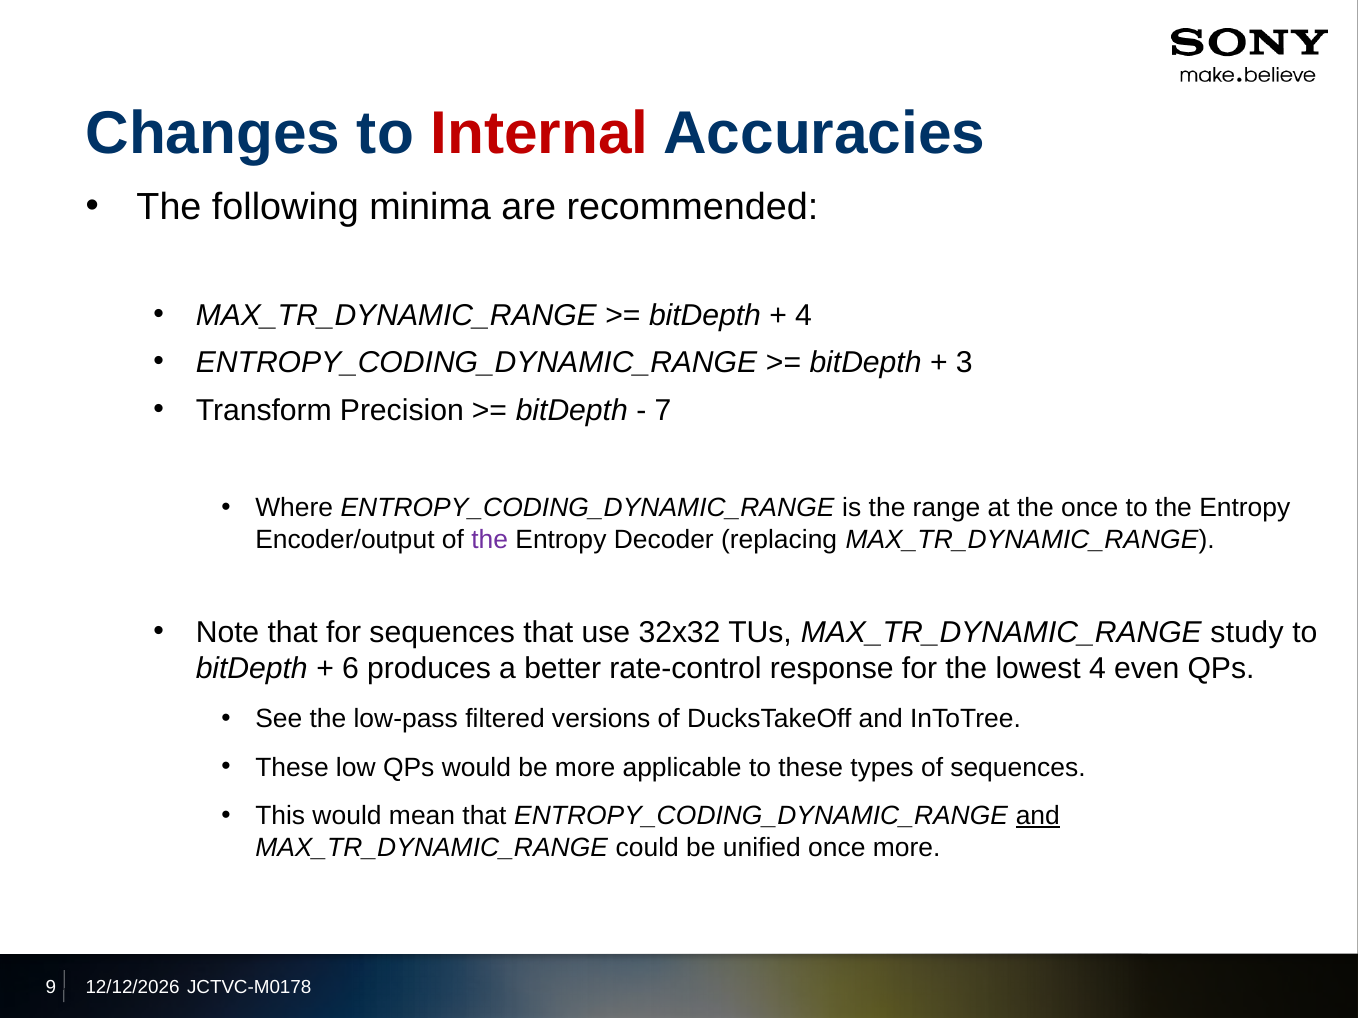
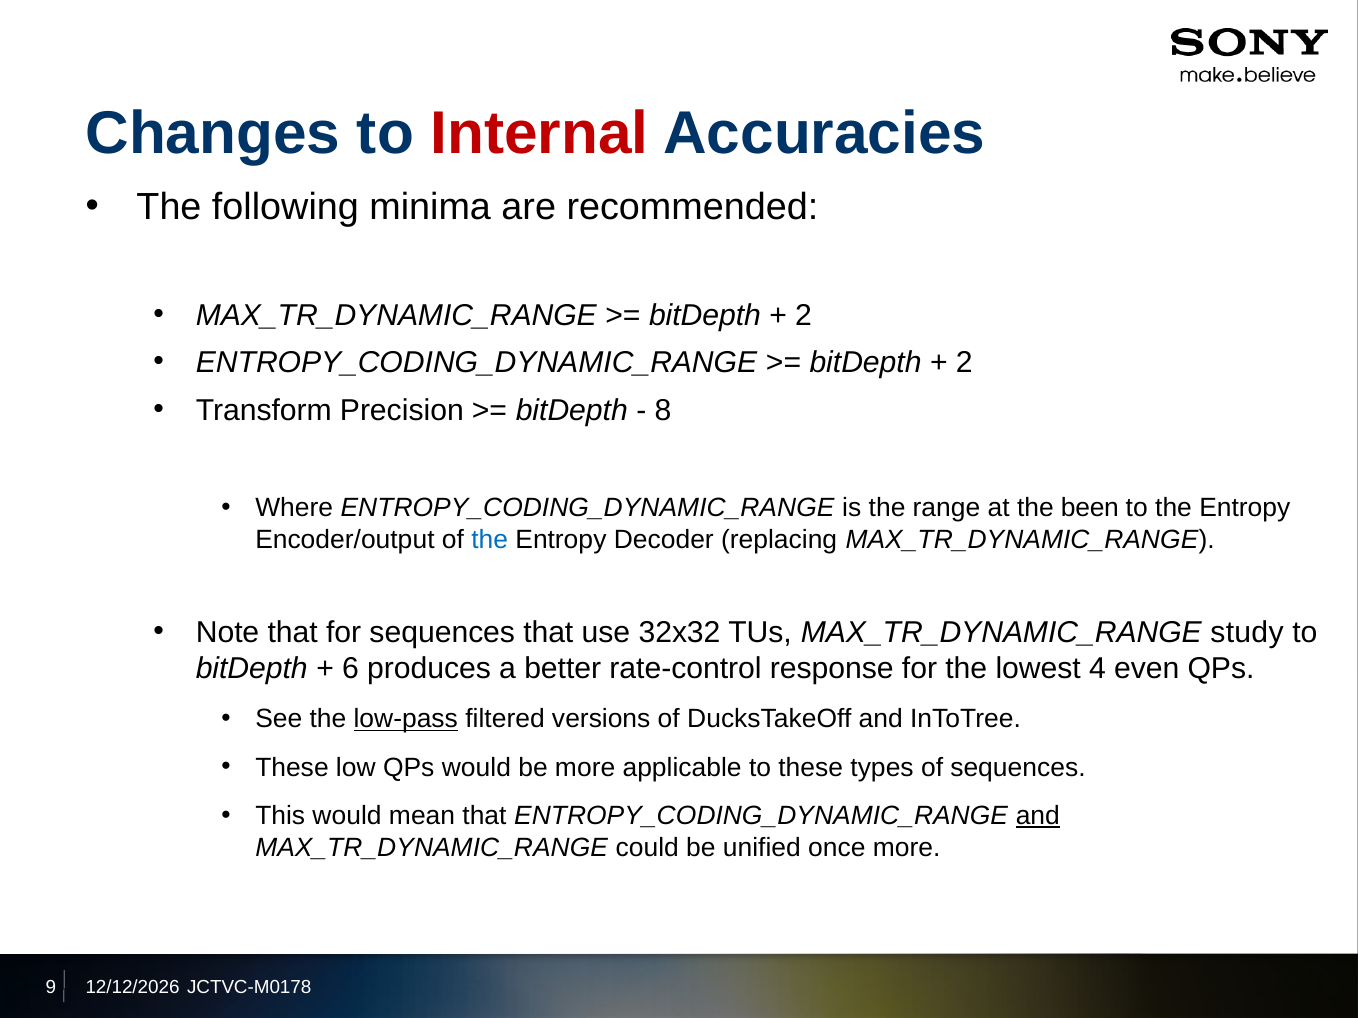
4: 4 -> 2 (804, 315)
3: 3 -> 2 (964, 363)
7: 7 -> 8 (663, 410)
the once: once -> been (1090, 508)
the colour: purple -> blue (490, 540)
low-pass underline: none -> present (406, 719)
